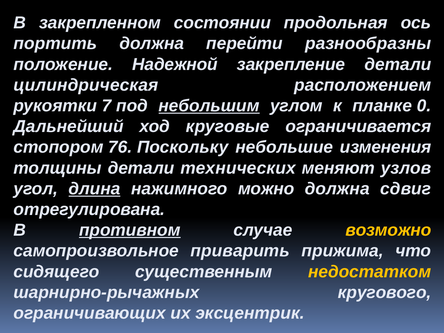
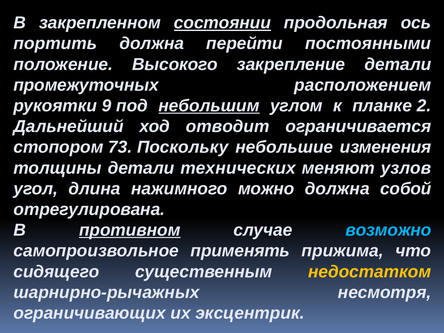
состоянии underline: none -> present (222, 23)
разнообразны: разнообразны -> постоянными (368, 44)
Надежной: Надежной -> Высокого (175, 64)
цилиндрическая: цилиндрическая -> промежуточных (86, 85)
7: 7 -> 9 (107, 106)
0: 0 -> 2 (424, 106)
круговые: круговые -> отводит (228, 127)
76: 76 -> 73 (120, 147)
длина underline: present -> none (95, 189)
сдвиг: сдвиг -> собой (406, 189)
возможно colour: yellow -> light blue (388, 230)
приварить: приварить -> применять (240, 251)
кругового: кругового -> несмотря (385, 292)
